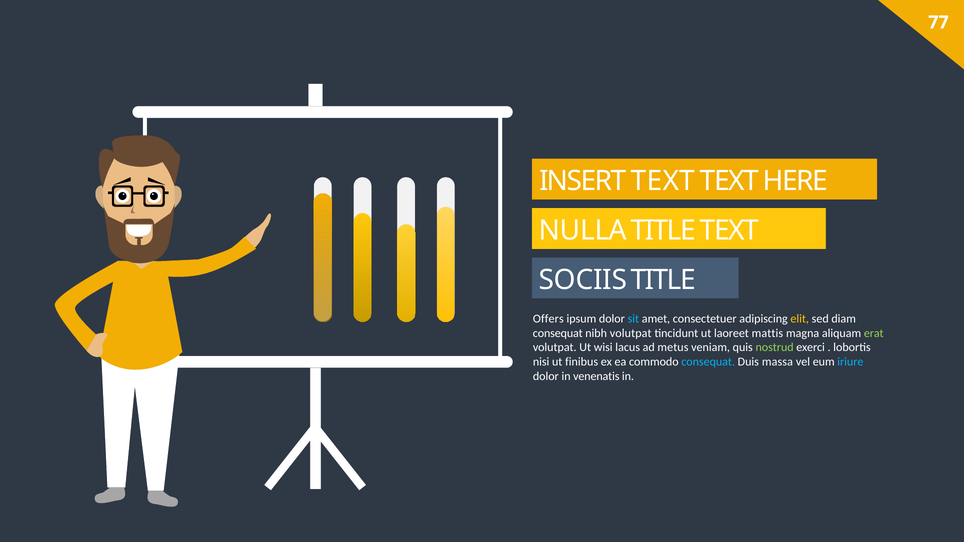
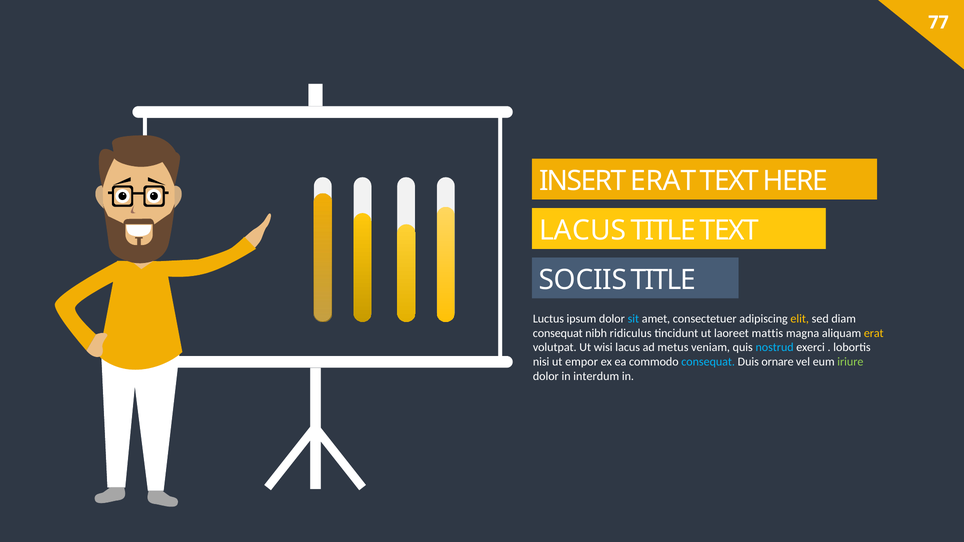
INSERT TEXT: TEXT -> ERAT (663, 181)
NULLA: NULLA -> LACUS (583, 231)
Offers: Offers -> Luctus (548, 319)
nibh volutpat: volutpat -> ridiculus (631, 333)
erat colour: light green -> yellow (874, 333)
nostrud colour: light green -> light blue (775, 348)
finibus: finibus -> empor (582, 362)
massa: massa -> ornare (778, 362)
iriure colour: light blue -> light green (850, 362)
venenatis: venenatis -> interdum (596, 377)
